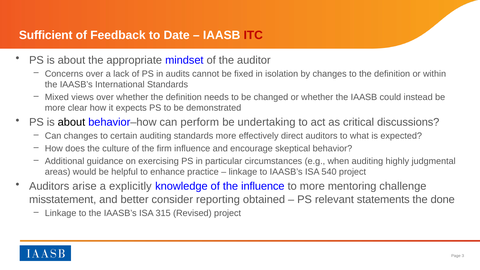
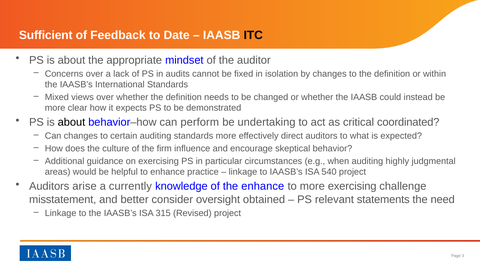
ITC colour: red -> black (253, 35)
discussions: discussions -> coordinated (408, 122)
explicitly: explicitly -> currently (130, 186)
the influence: influence -> enhance (263, 186)
more mentoring: mentoring -> exercising (352, 186)
reporting: reporting -> oversight (218, 200)
done: done -> need (443, 200)
